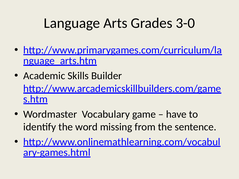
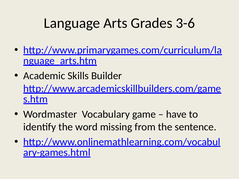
3-0: 3-0 -> 3-6 (185, 23)
